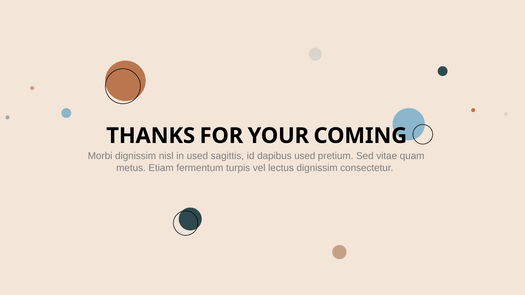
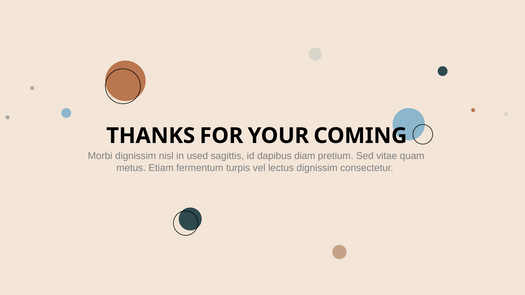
dapibus used: used -> diam (305, 156)
